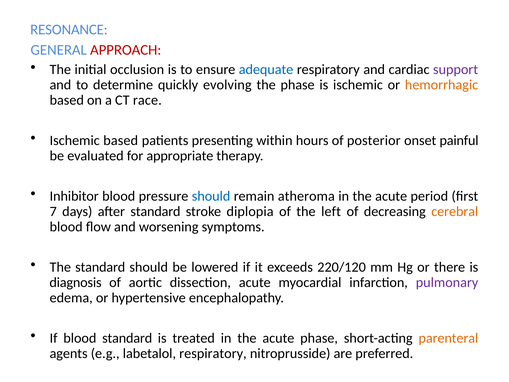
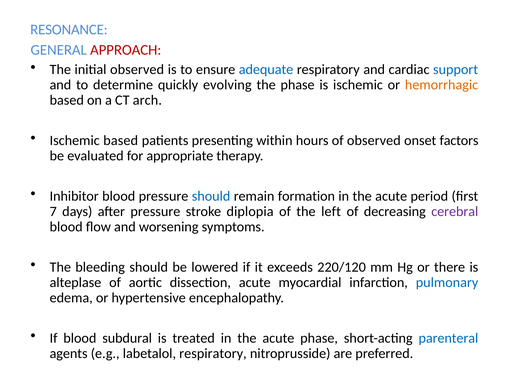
initial occlusion: occlusion -> observed (137, 69)
support colour: purple -> blue (456, 69)
race: race -> arch (147, 100)
of posterior: posterior -> observed (374, 140)
painful: painful -> factors (459, 140)
atheroma: atheroma -> formation (306, 196)
after standard: standard -> pressure (155, 211)
cerebral colour: orange -> purple (455, 211)
The standard: standard -> bleeding (100, 267)
diagnosis: diagnosis -> alteplase (75, 282)
pulmonary colour: purple -> blue (447, 282)
blood standard: standard -> subdural (127, 338)
parenteral colour: orange -> blue (448, 338)
